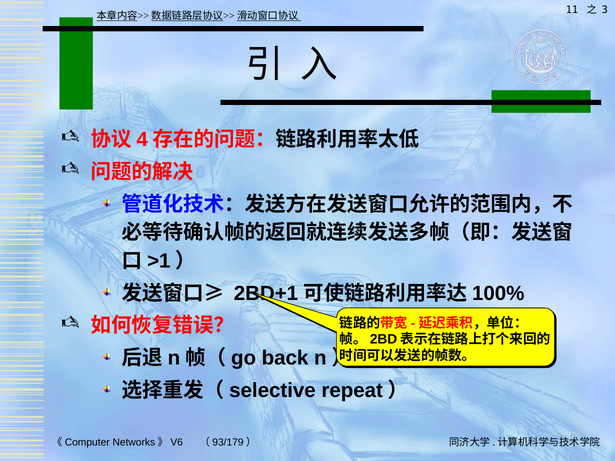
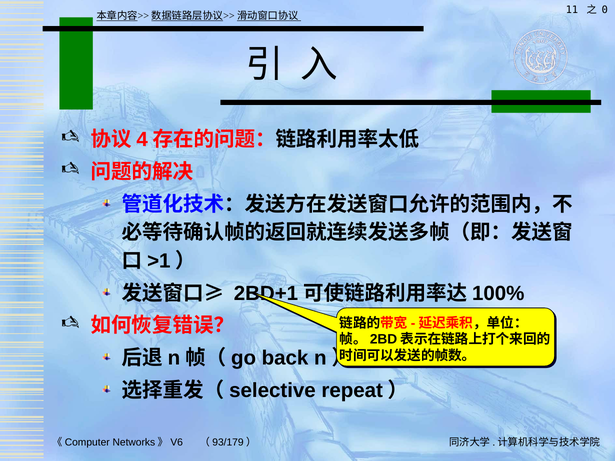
3: 3 -> 0 (605, 10)
